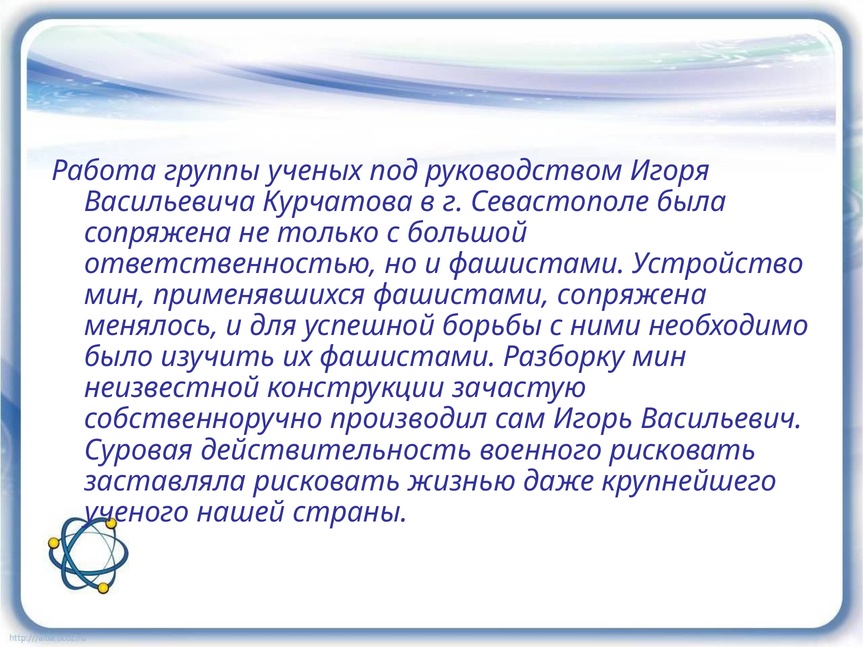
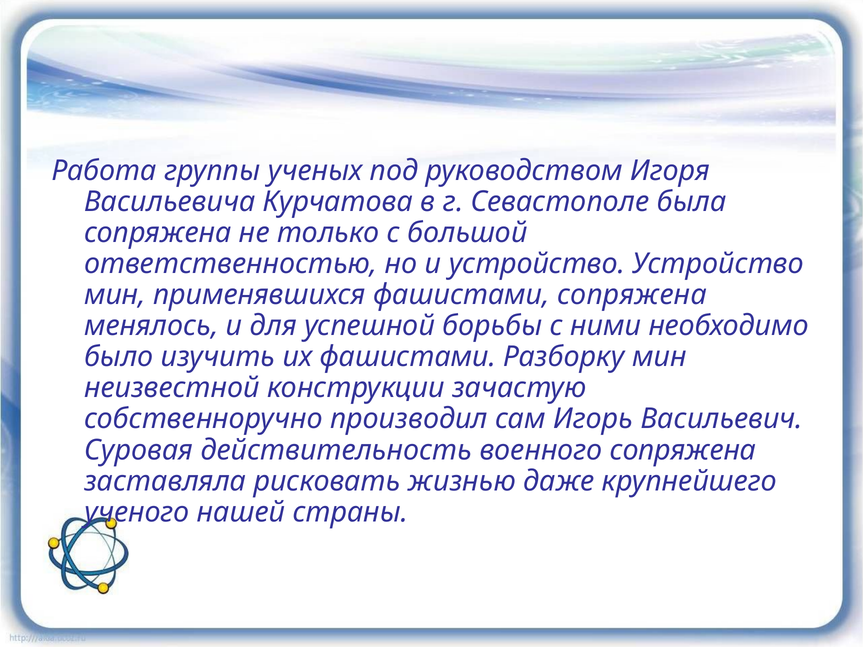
и фашистами: фашистами -> устройство (537, 264)
военного рисковать: рисковать -> сопряжена (683, 450)
